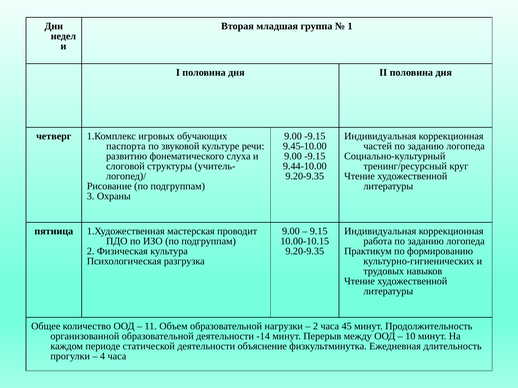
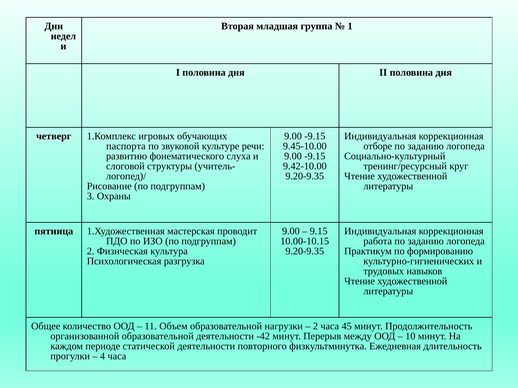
частей: частей -> отборе (378, 146)
9.44-10.00: 9.44-10.00 -> 9.42-10.00 (305, 166)
-14: -14 -> -42 (263, 337)
объяснение: объяснение -> повторного (262, 347)
